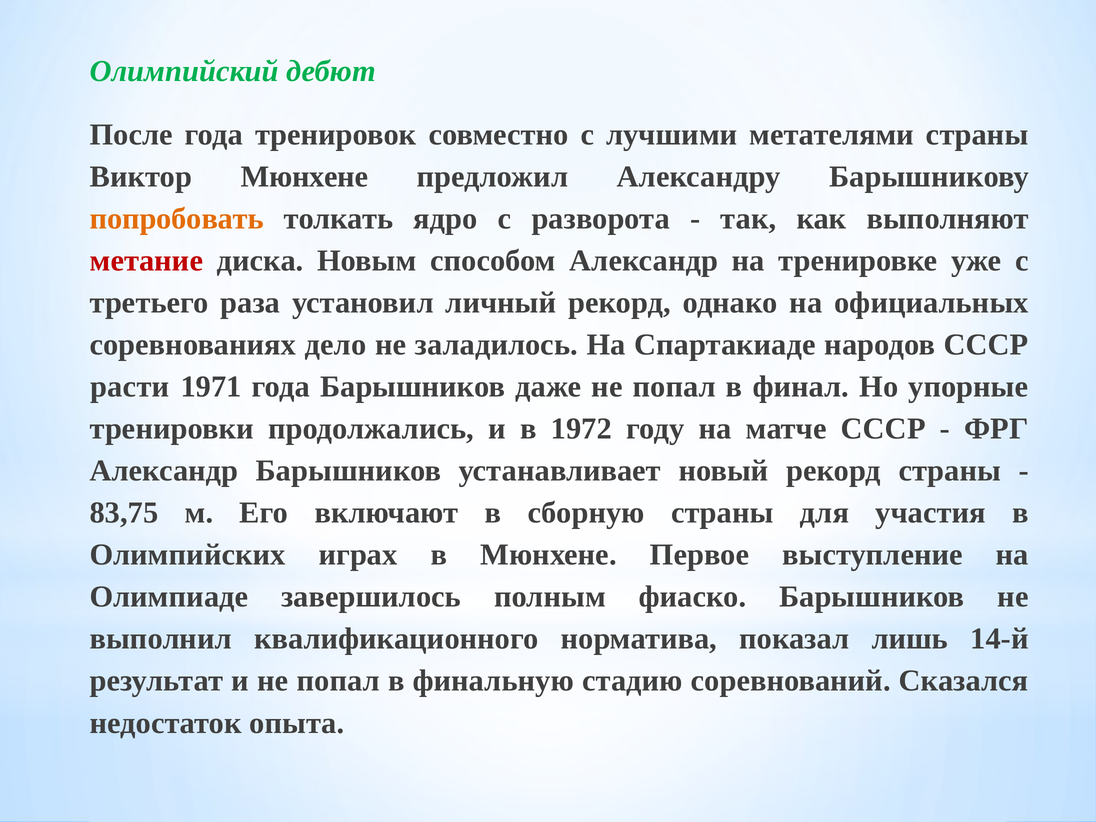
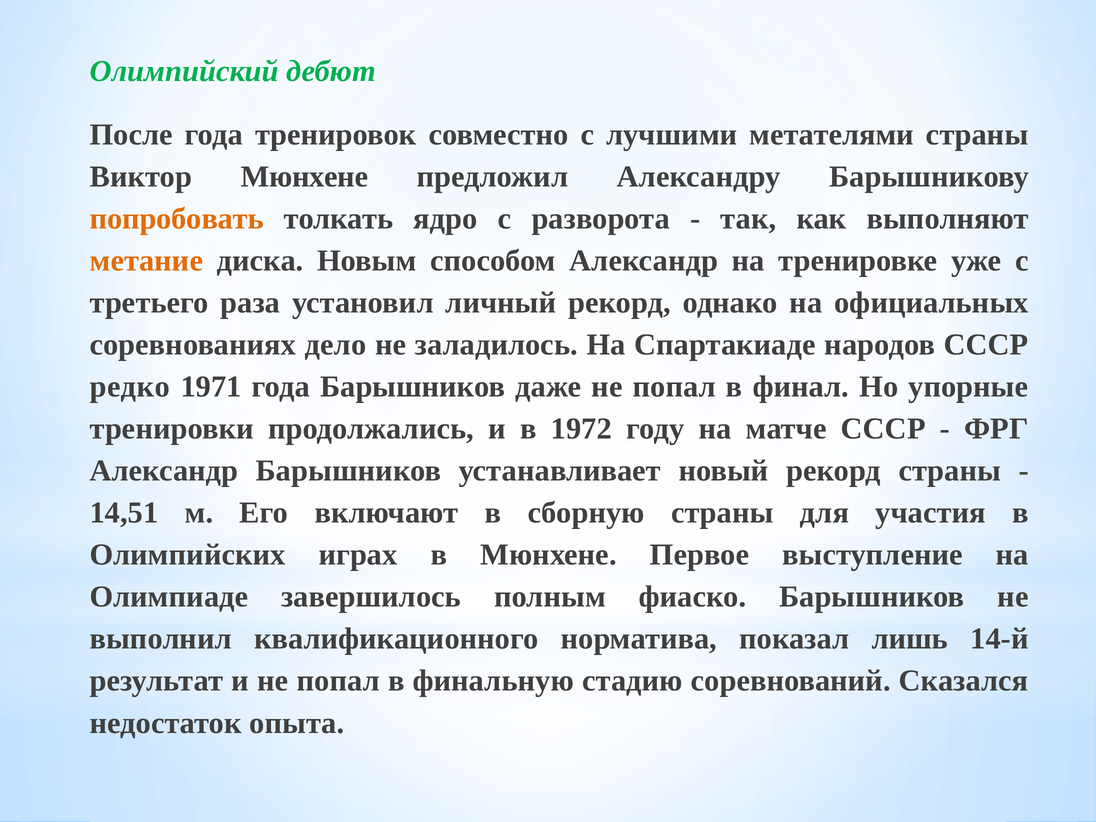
метание colour: red -> orange (146, 261)
расти: расти -> редко (130, 387)
83,75: 83,75 -> 14,51 (124, 513)
